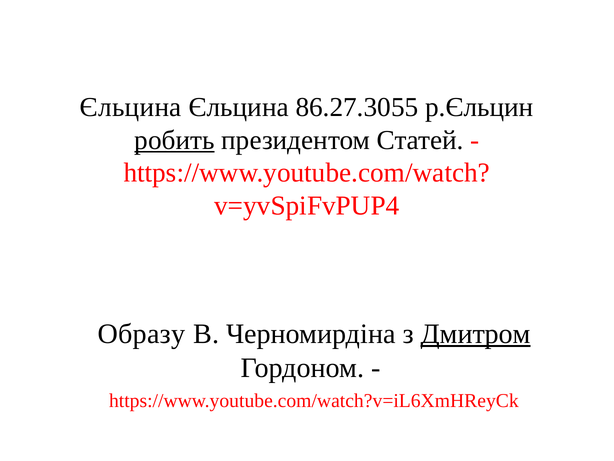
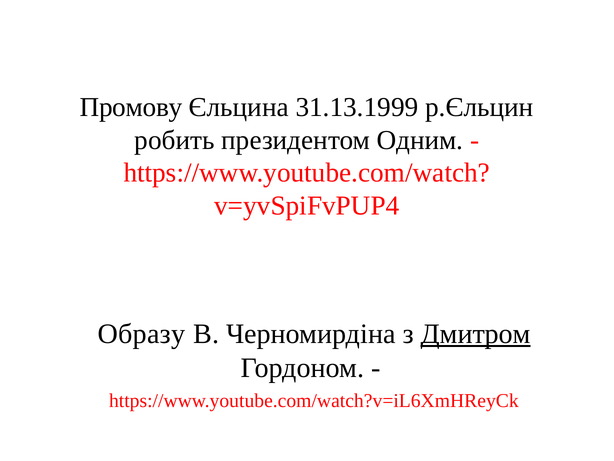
Єльцина: Єльцина -> Промову (131, 107)
86.27.3055: 86.27.3055 -> 31.13.1999 (357, 107)
робить underline: present -> none (175, 140)
Статей: Статей -> Одним (420, 140)
